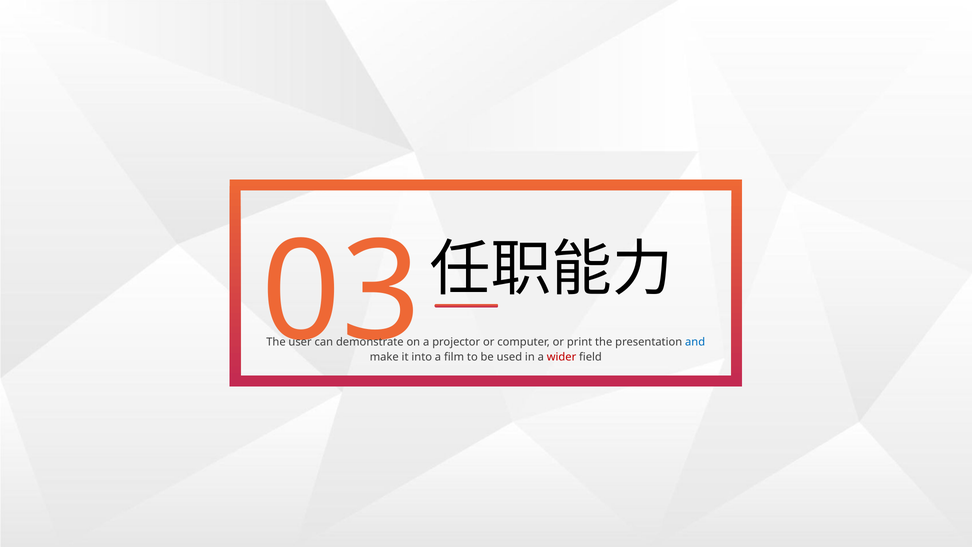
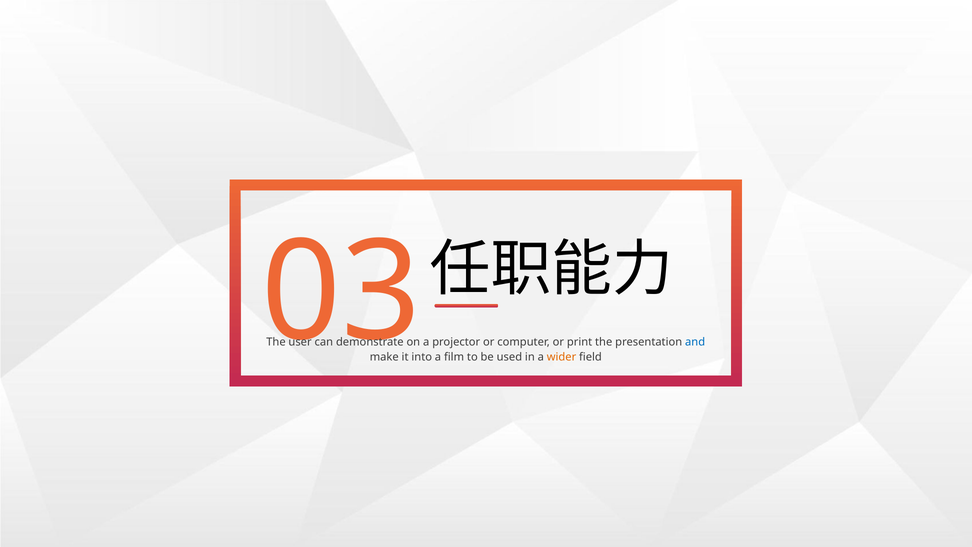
wider colour: red -> orange (562, 357)
